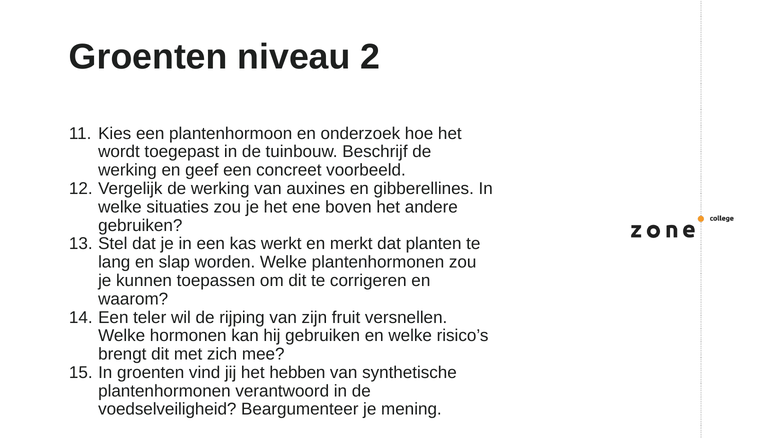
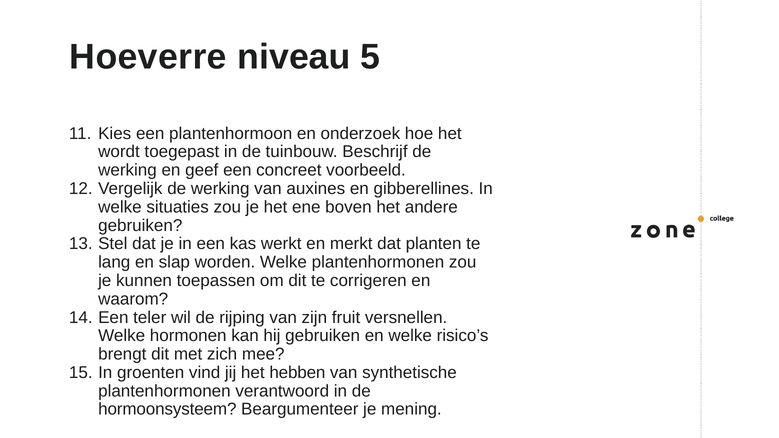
Groenten: Groenten -> Hoeverre (148, 57)
2: 2 -> 5 (370, 57)
voedselveiligheid: voedselveiligheid -> hormoonsysteem (167, 410)
